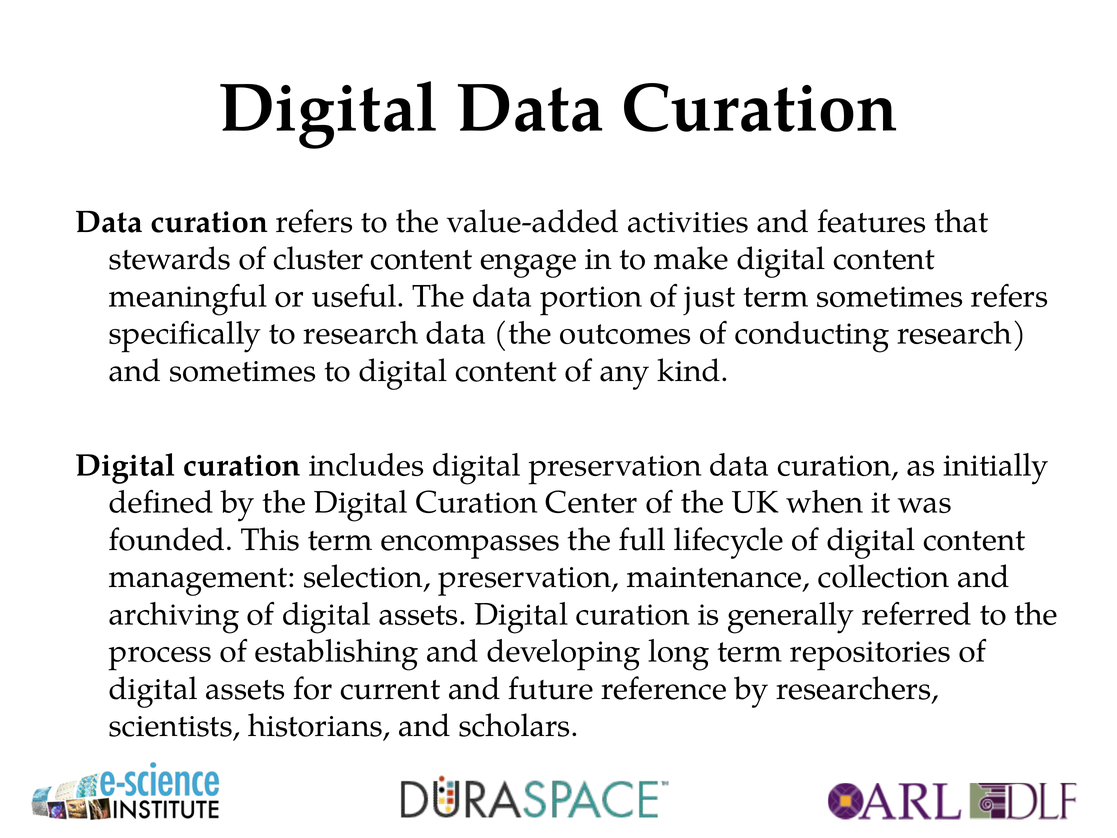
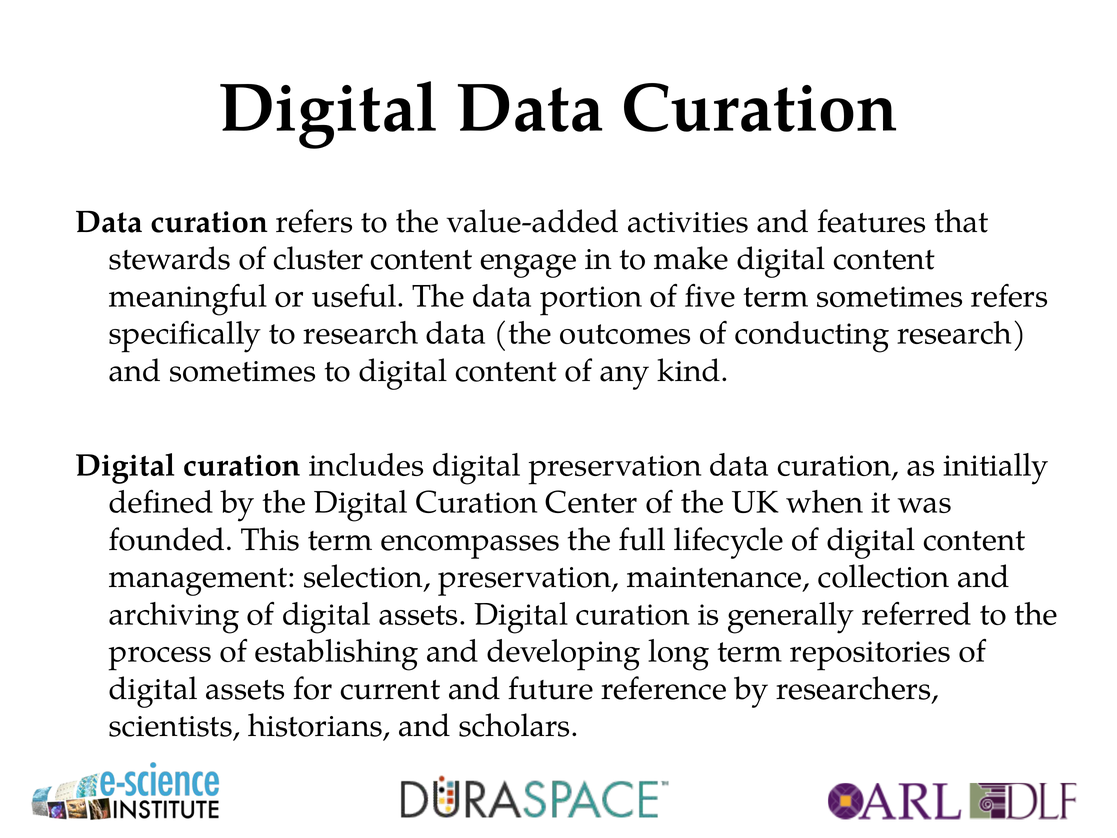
just: just -> five (710, 296)
